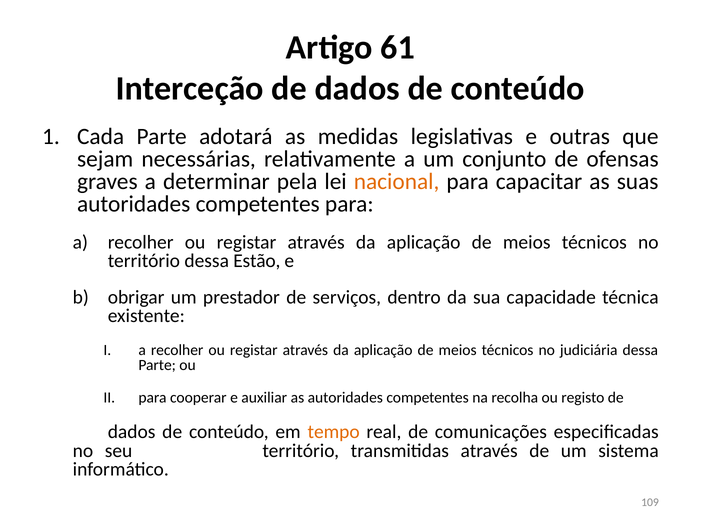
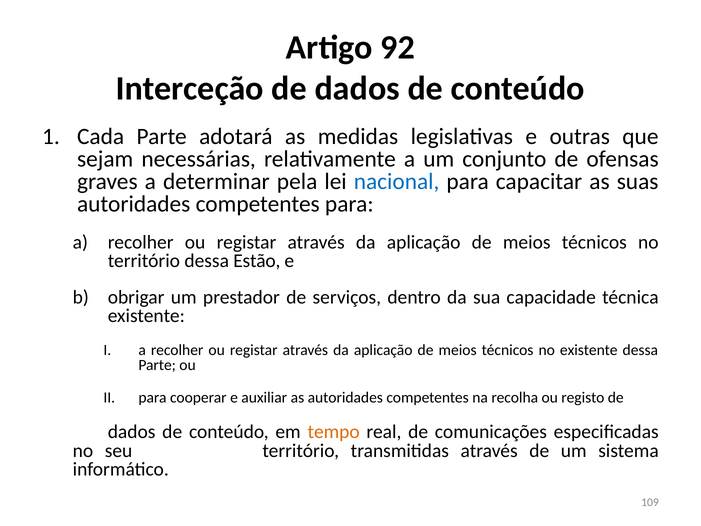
61: 61 -> 92 (398, 47)
nacional colour: orange -> blue (397, 181)
no judiciária: judiciária -> existente (589, 350)
